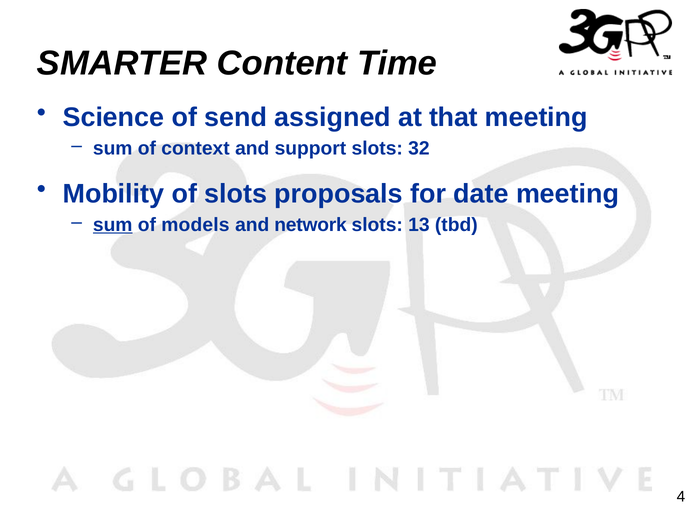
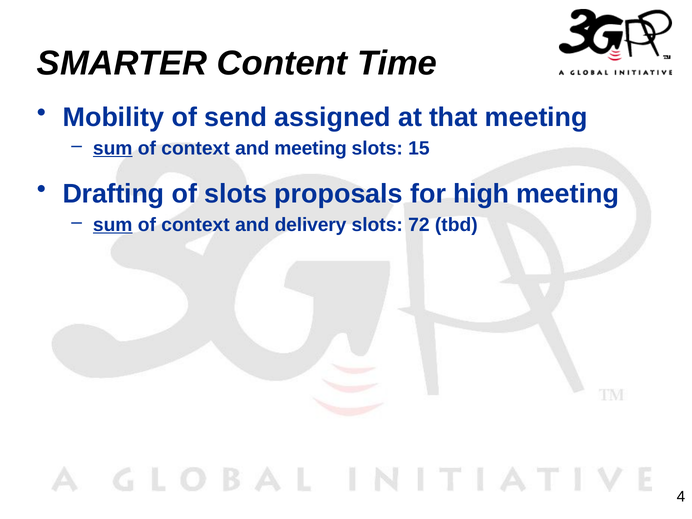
Science: Science -> Mobility (113, 117)
sum underline: none -> present (113, 148)
and support: support -> meeting (311, 148)
32: 32 -> 15 (419, 148)
Mobility: Mobility -> Drafting (114, 194)
date: date -> high (481, 194)
models: models -> context (196, 225)
network: network -> delivery (311, 225)
13: 13 -> 72 (419, 225)
